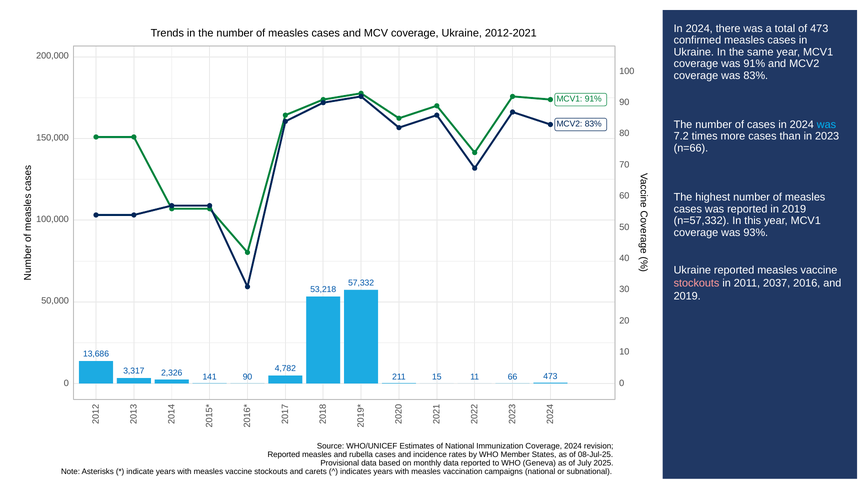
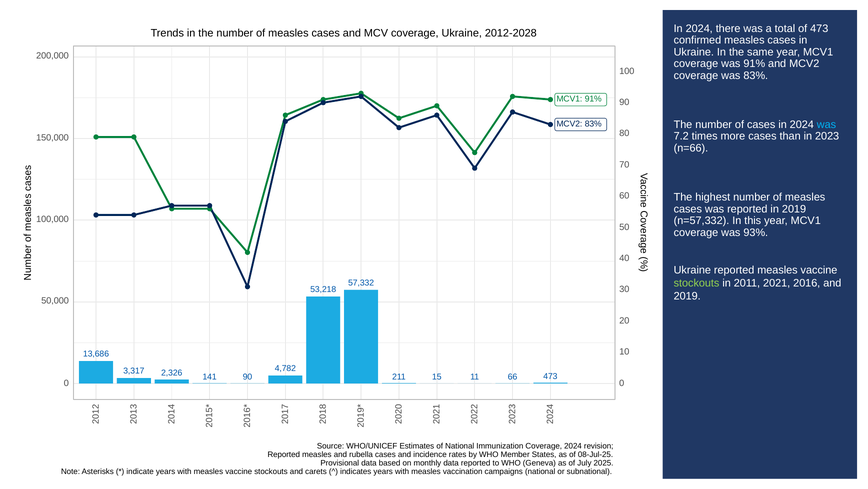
2012-2021: 2012-2021 -> 2012-2028 (511, 33)
stockouts colour: pink -> light green (697, 283)
2037: 2037 -> 2021 (777, 283)
